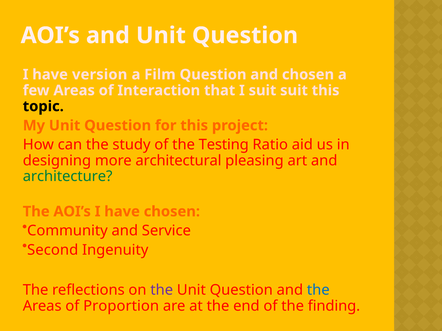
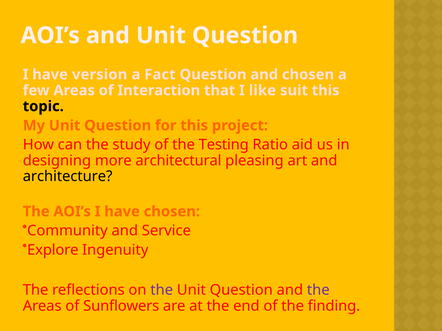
Film: Film -> Fact (160, 75)
I suit: suit -> like (262, 91)
architecture colour: green -> black (68, 177)
Second: Second -> Explore (53, 250)
the colour: blue -> purple (318, 290)
Proportion: Proportion -> Sunflowers (121, 306)
